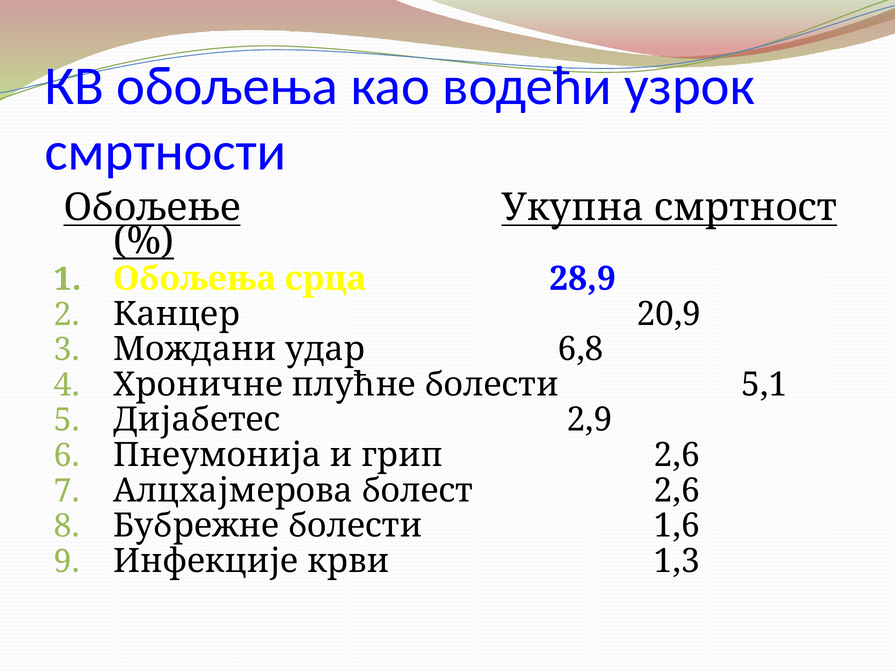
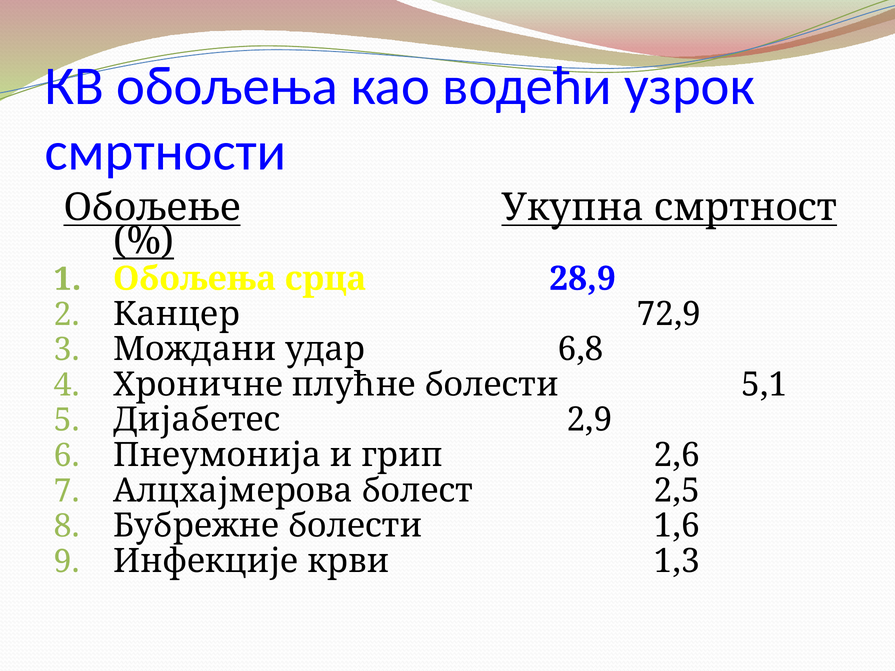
20,9: 20,9 -> 72,9 (669, 314)
болест 2,6: 2,6 -> 2,5 (677, 491)
